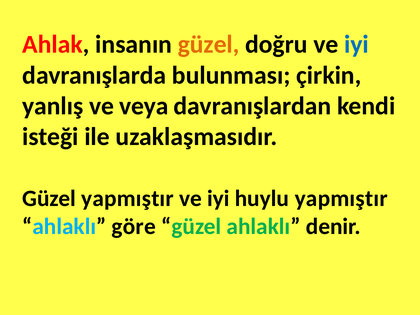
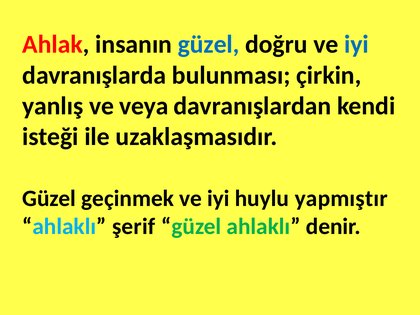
güzel colour: orange -> blue (209, 44)
Güzel yapmıştır: yapmıştır -> geçinmek (128, 198)
göre: göre -> şerif (134, 226)
